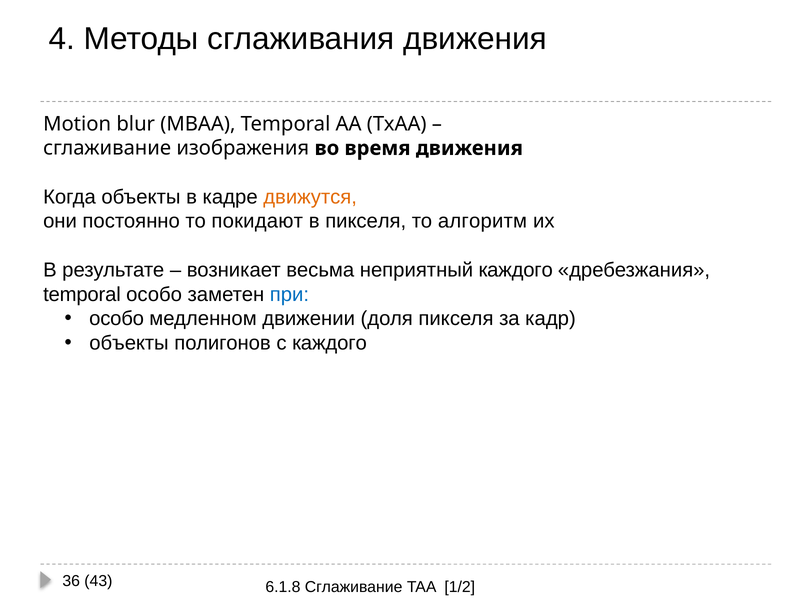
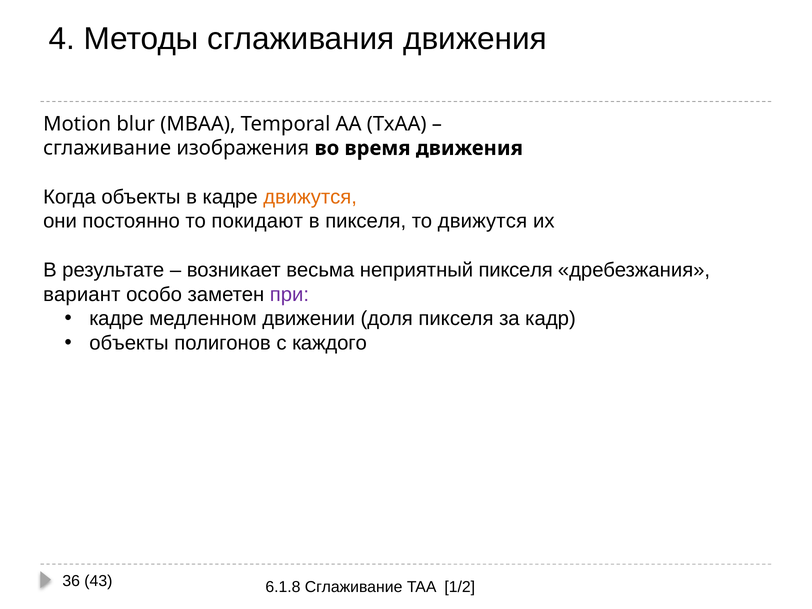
то алгоритм: алгоритм -> движутся (482, 221)
неприятный каждого: каждого -> пикселя (516, 270)
temporal: temporal -> вариант (82, 294)
при colour: blue -> purple (289, 294)
особо: особо -> кадре (117, 319)
